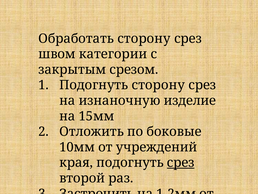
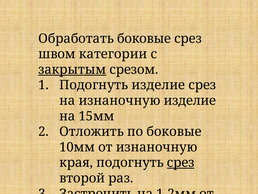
Обработать сторону: сторону -> боковые (144, 38)
закрытым underline: none -> present (72, 69)
Подогнуть сторону: сторону -> изделие (158, 85)
от учреждений: учреждений -> изнаночную (157, 147)
